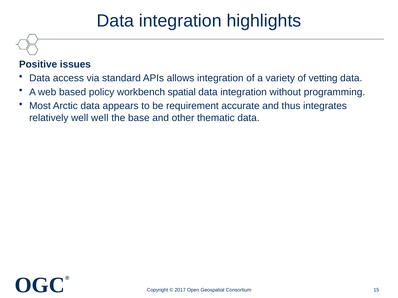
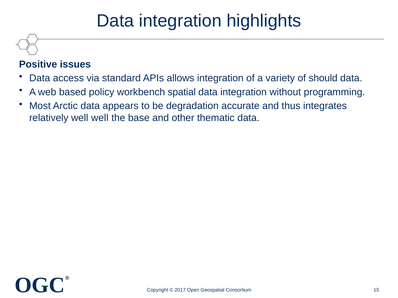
vetting: vetting -> should (323, 78)
requirement: requirement -> degradation (192, 106)
